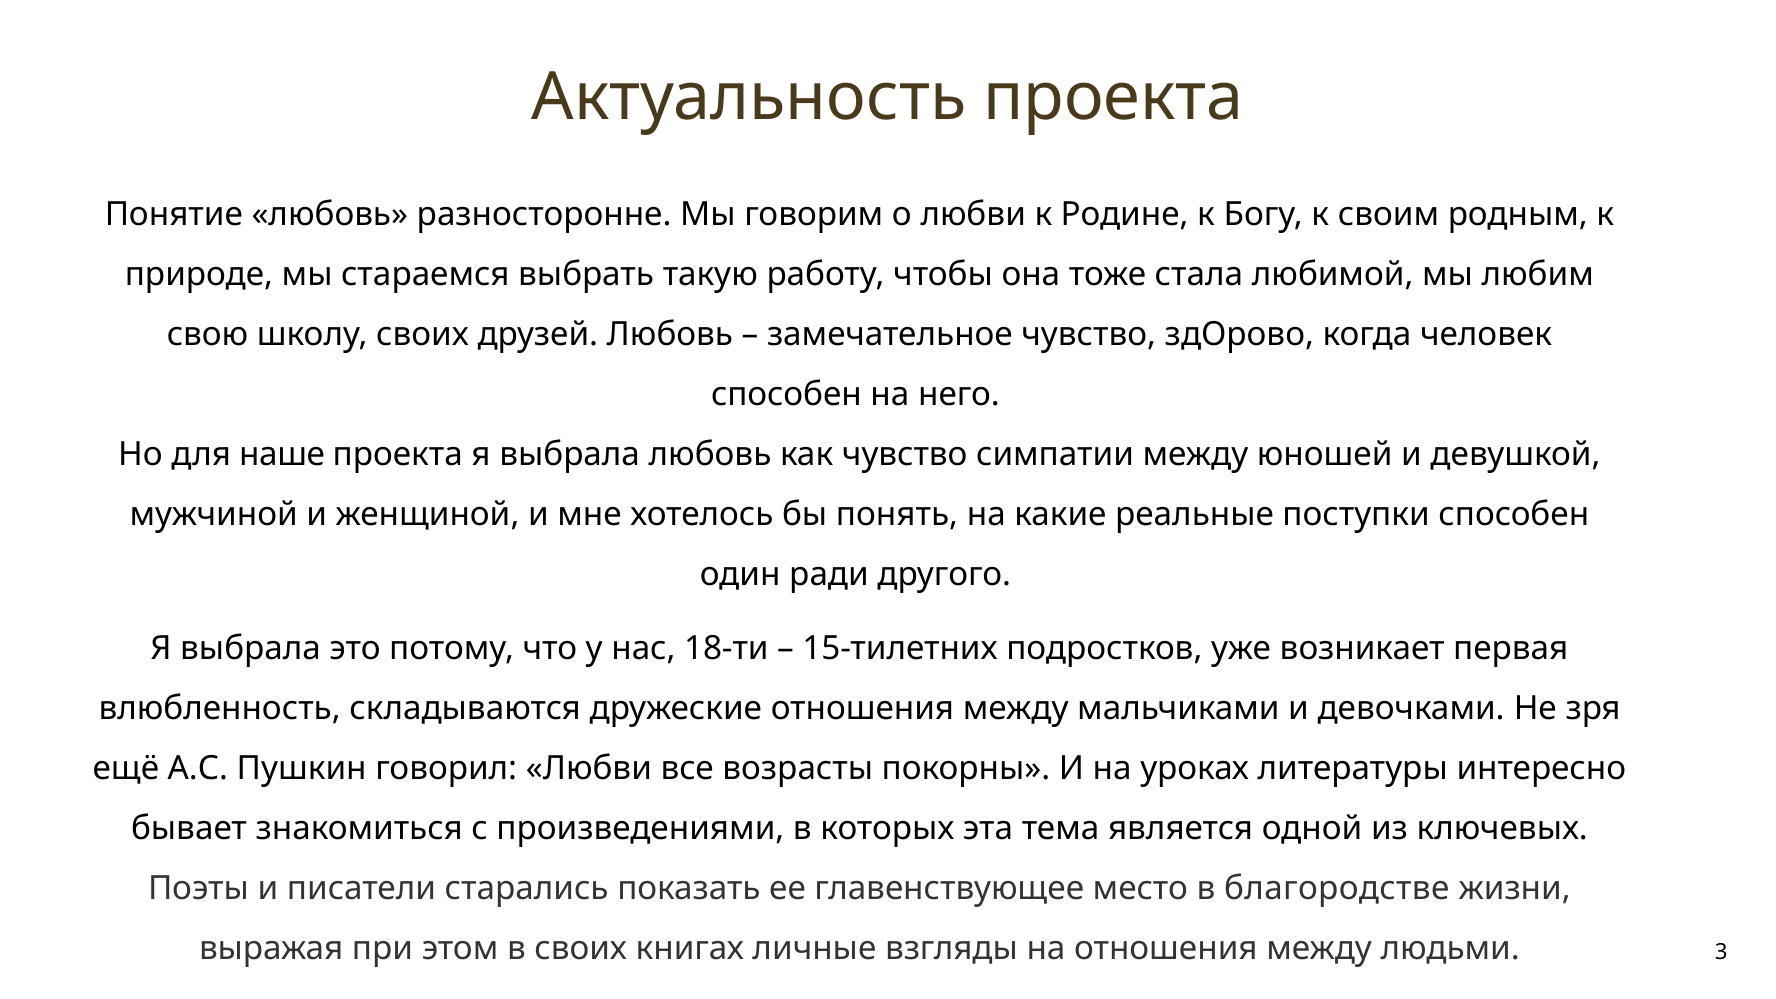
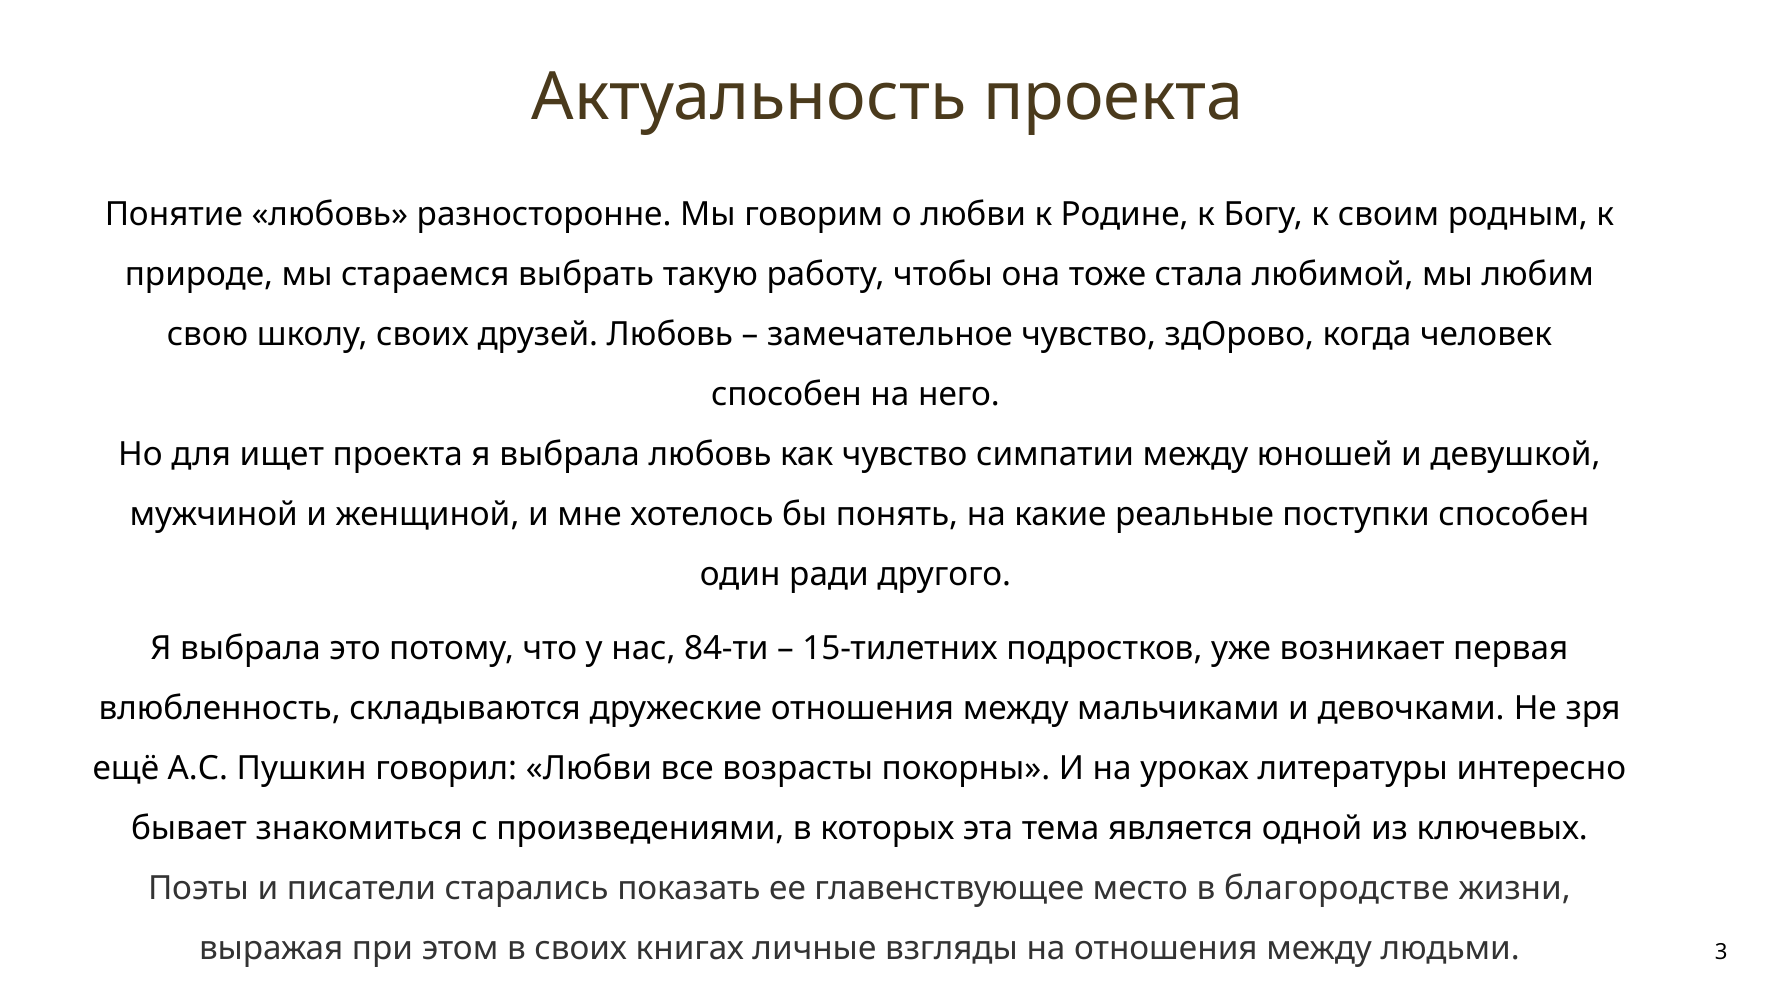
наше: наше -> ищет (282, 454)
18-ти: 18-ти -> 84-ти (726, 649)
